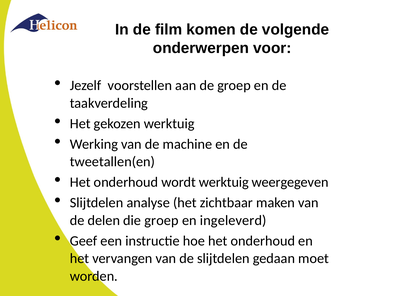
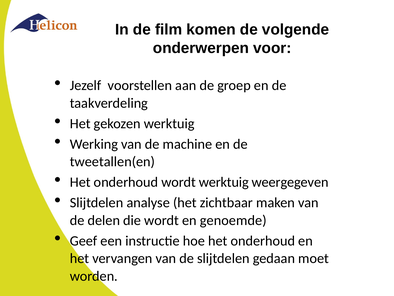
die groep: groep -> wordt (162, 220)
ingeleverd: ingeleverd -> genoemde (233, 220)
